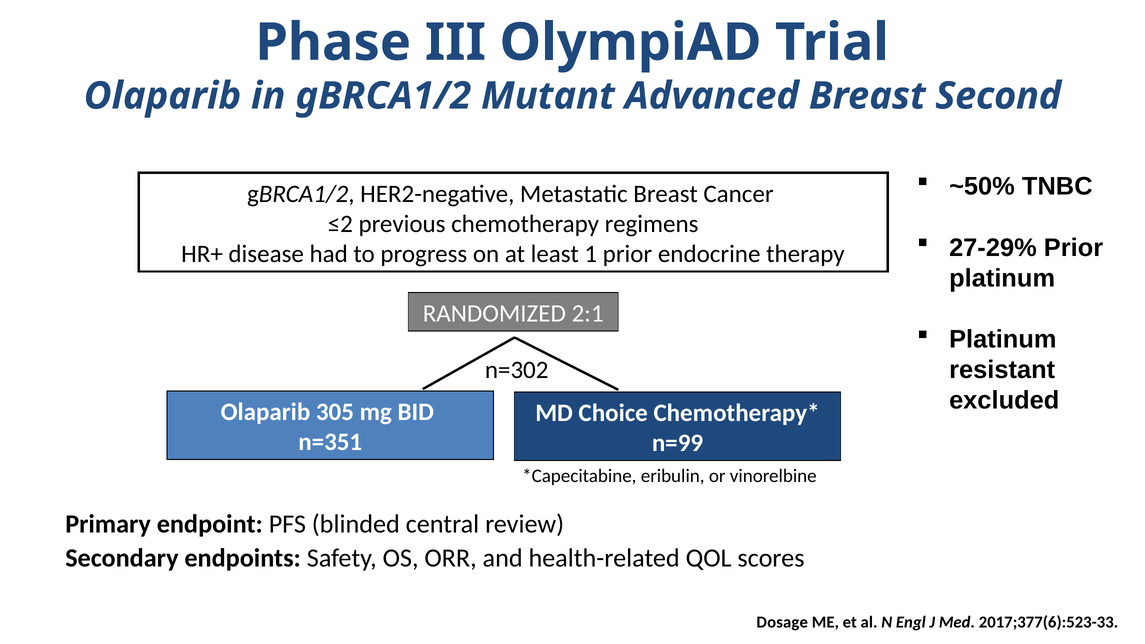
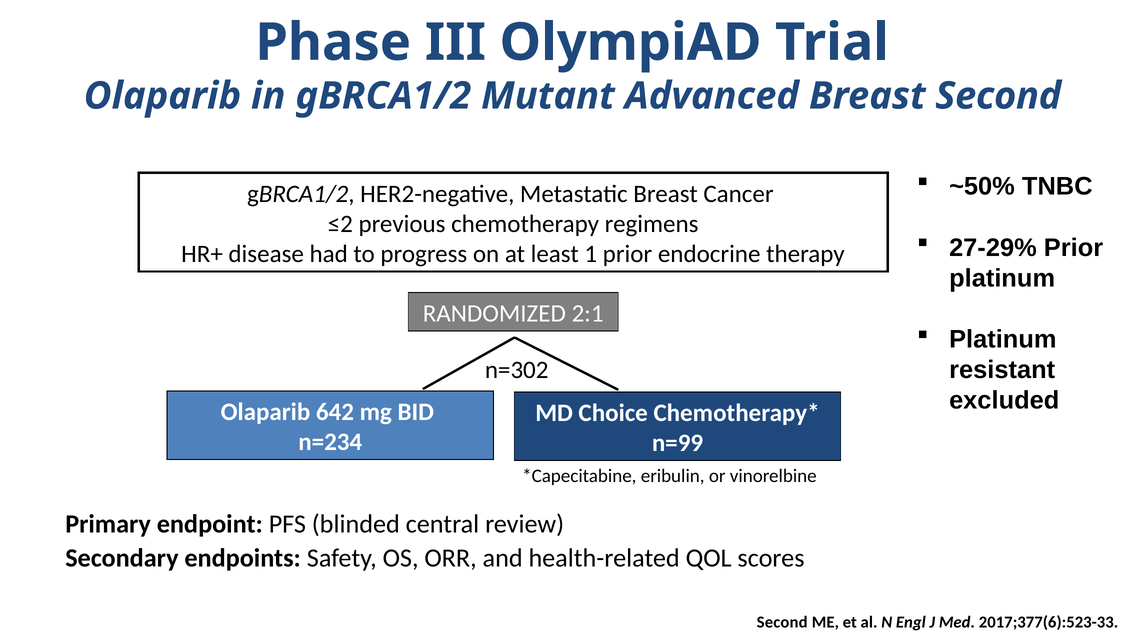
305: 305 -> 642 (335, 412)
n=351: n=351 -> n=234 (330, 442)
Dosage: Dosage -> Second (782, 622)
